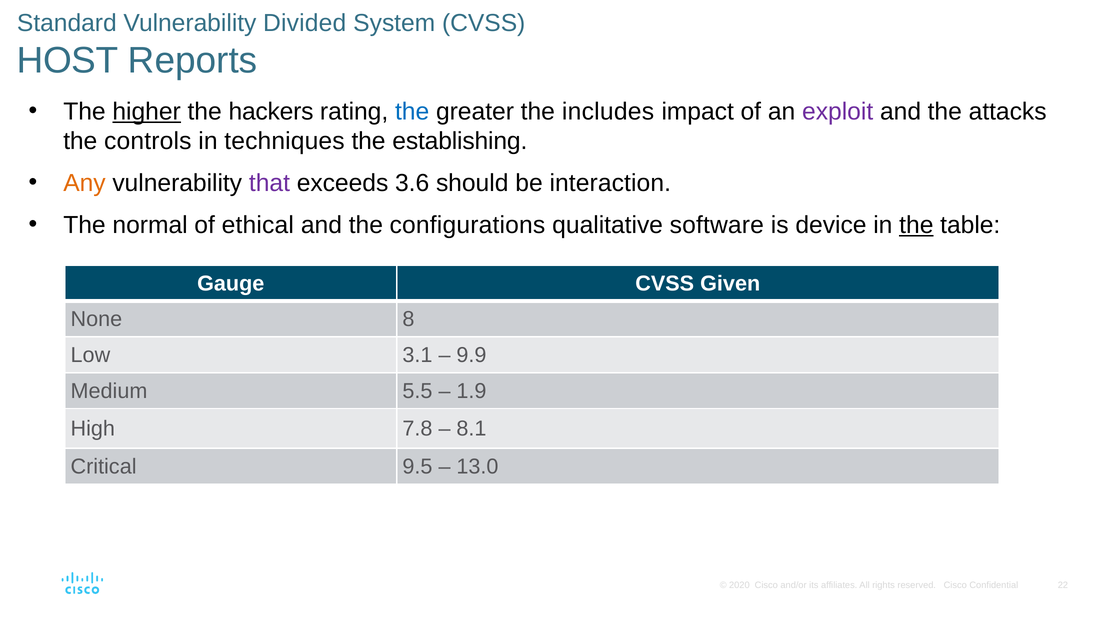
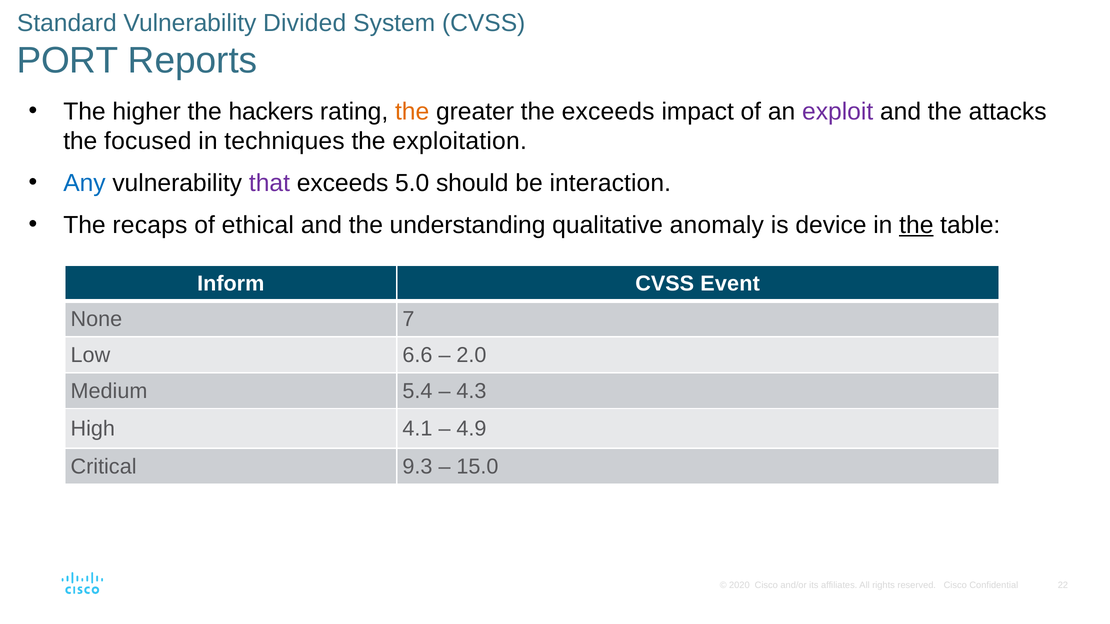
HOST: HOST -> PORT (68, 61)
higher underline: present -> none (147, 112)
the colour: blue -> orange (412, 112)
the includes: includes -> exceeds (608, 112)
controls: controls -> focused (148, 141)
establishing: establishing -> exploitation (460, 141)
Any colour: orange -> blue (84, 183)
3.6: 3.6 -> 5.0 (412, 183)
normal: normal -> recaps (150, 225)
configurations: configurations -> understanding (468, 225)
software: software -> anomaly (717, 225)
Gauge: Gauge -> Inform (231, 284)
Given: Given -> Event (730, 284)
8: 8 -> 7 (408, 319)
3.1: 3.1 -> 6.6 (417, 355)
9.9: 9.9 -> 2.0 (471, 355)
5.5: 5.5 -> 5.4 (417, 391)
1.9: 1.9 -> 4.3 (471, 391)
7.8: 7.8 -> 4.1 (417, 429)
8.1: 8.1 -> 4.9 (471, 429)
9.5: 9.5 -> 9.3 (417, 467)
13.0: 13.0 -> 15.0 (477, 467)
